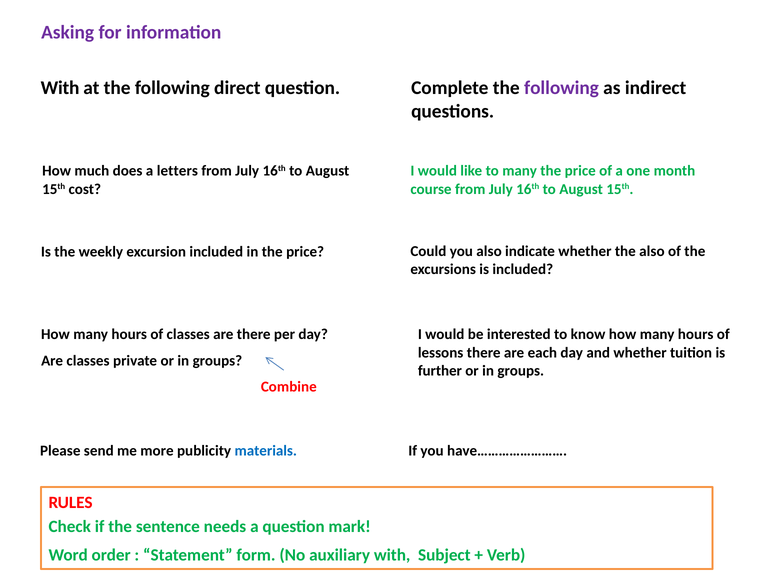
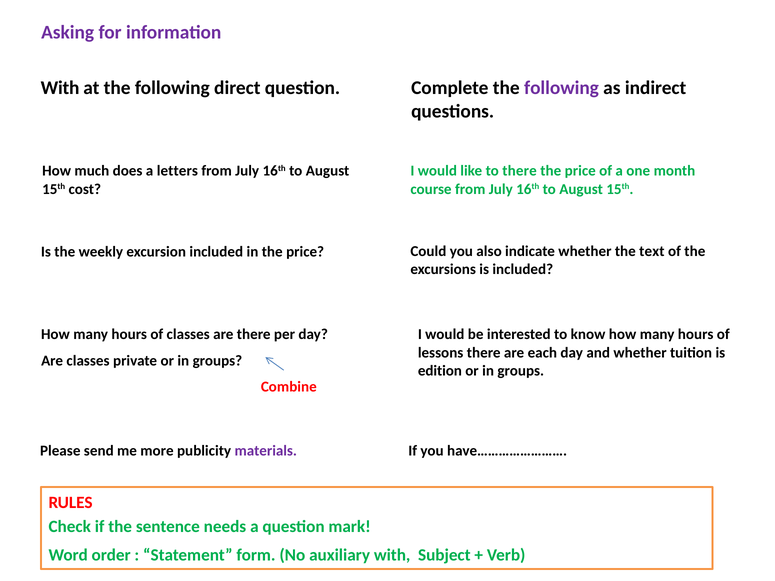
to many: many -> there (520, 171)
the also: also -> text (652, 251)
further: further -> edition (440, 371)
materials colour: blue -> purple (266, 451)
